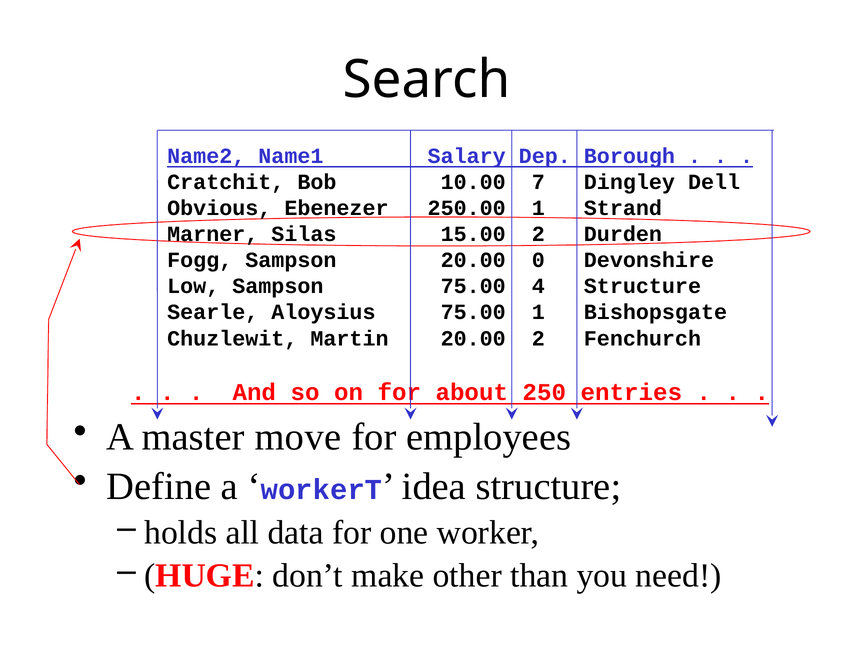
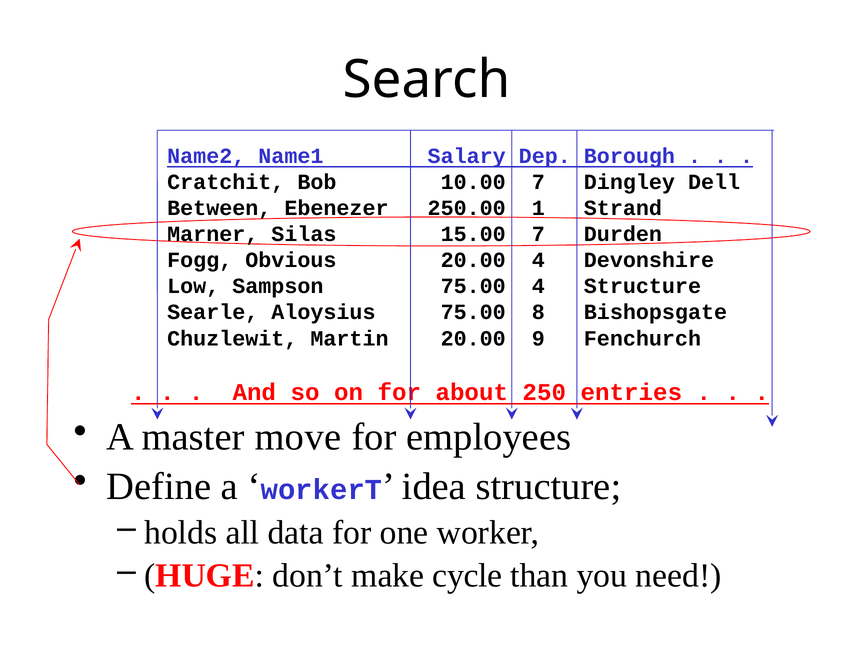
Obvious: Obvious -> Between (219, 208)
15.00 2: 2 -> 7 (538, 234)
Fogg Sampson: Sampson -> Obvious (291, 260)
20.00 0: 0 -> 4 (538, 260)
75.00 1: 1 -> 8 (538, 312)
20.00 2: 2 -> 9 (538, 338)
other: other -> cycle (467, 576)
